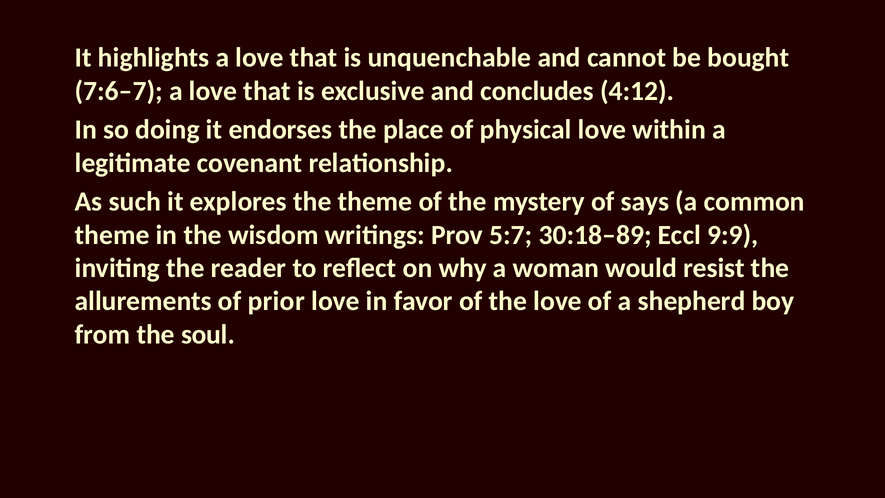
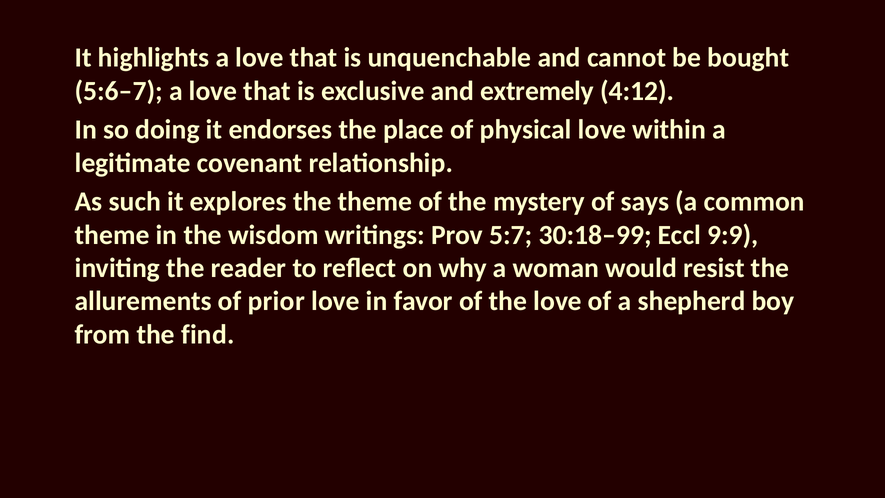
7:6–7: 7:6–7 -> 5:6–7 (119, 91)
concludes: concludes -> extremely (537, 91)
30:18–89: 30:18–89 -> 30:18–99 (595, 235)
soul: soul -> find (208, 334)
